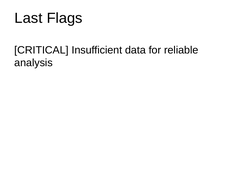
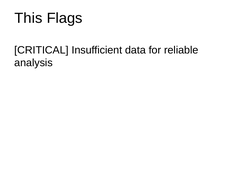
Last: Last -> This (28, 18)
